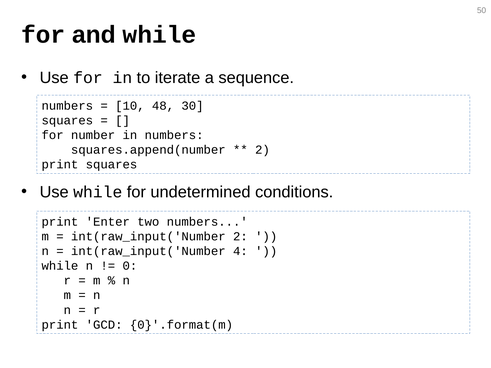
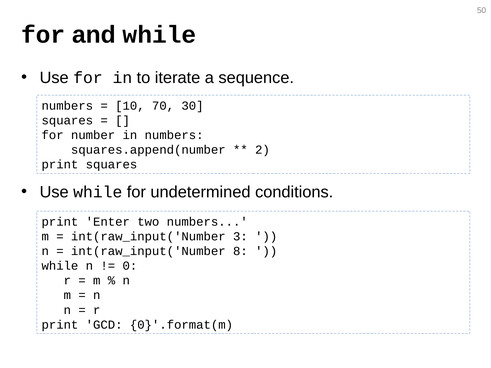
48: 48 -> 70 (163, 106)
int(raw_input('Number 2: 2 -> 3 (240, 237)
4: 4 -> 8 (240, 251)
